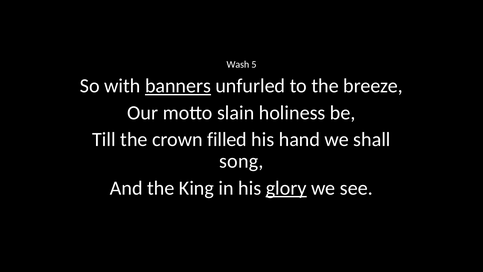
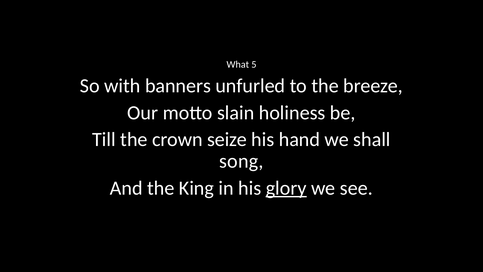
Wash: Wash -> What (238, 65)
banners underline: present -> none (178, 86)
filled: filled -> seize (227, 139)
